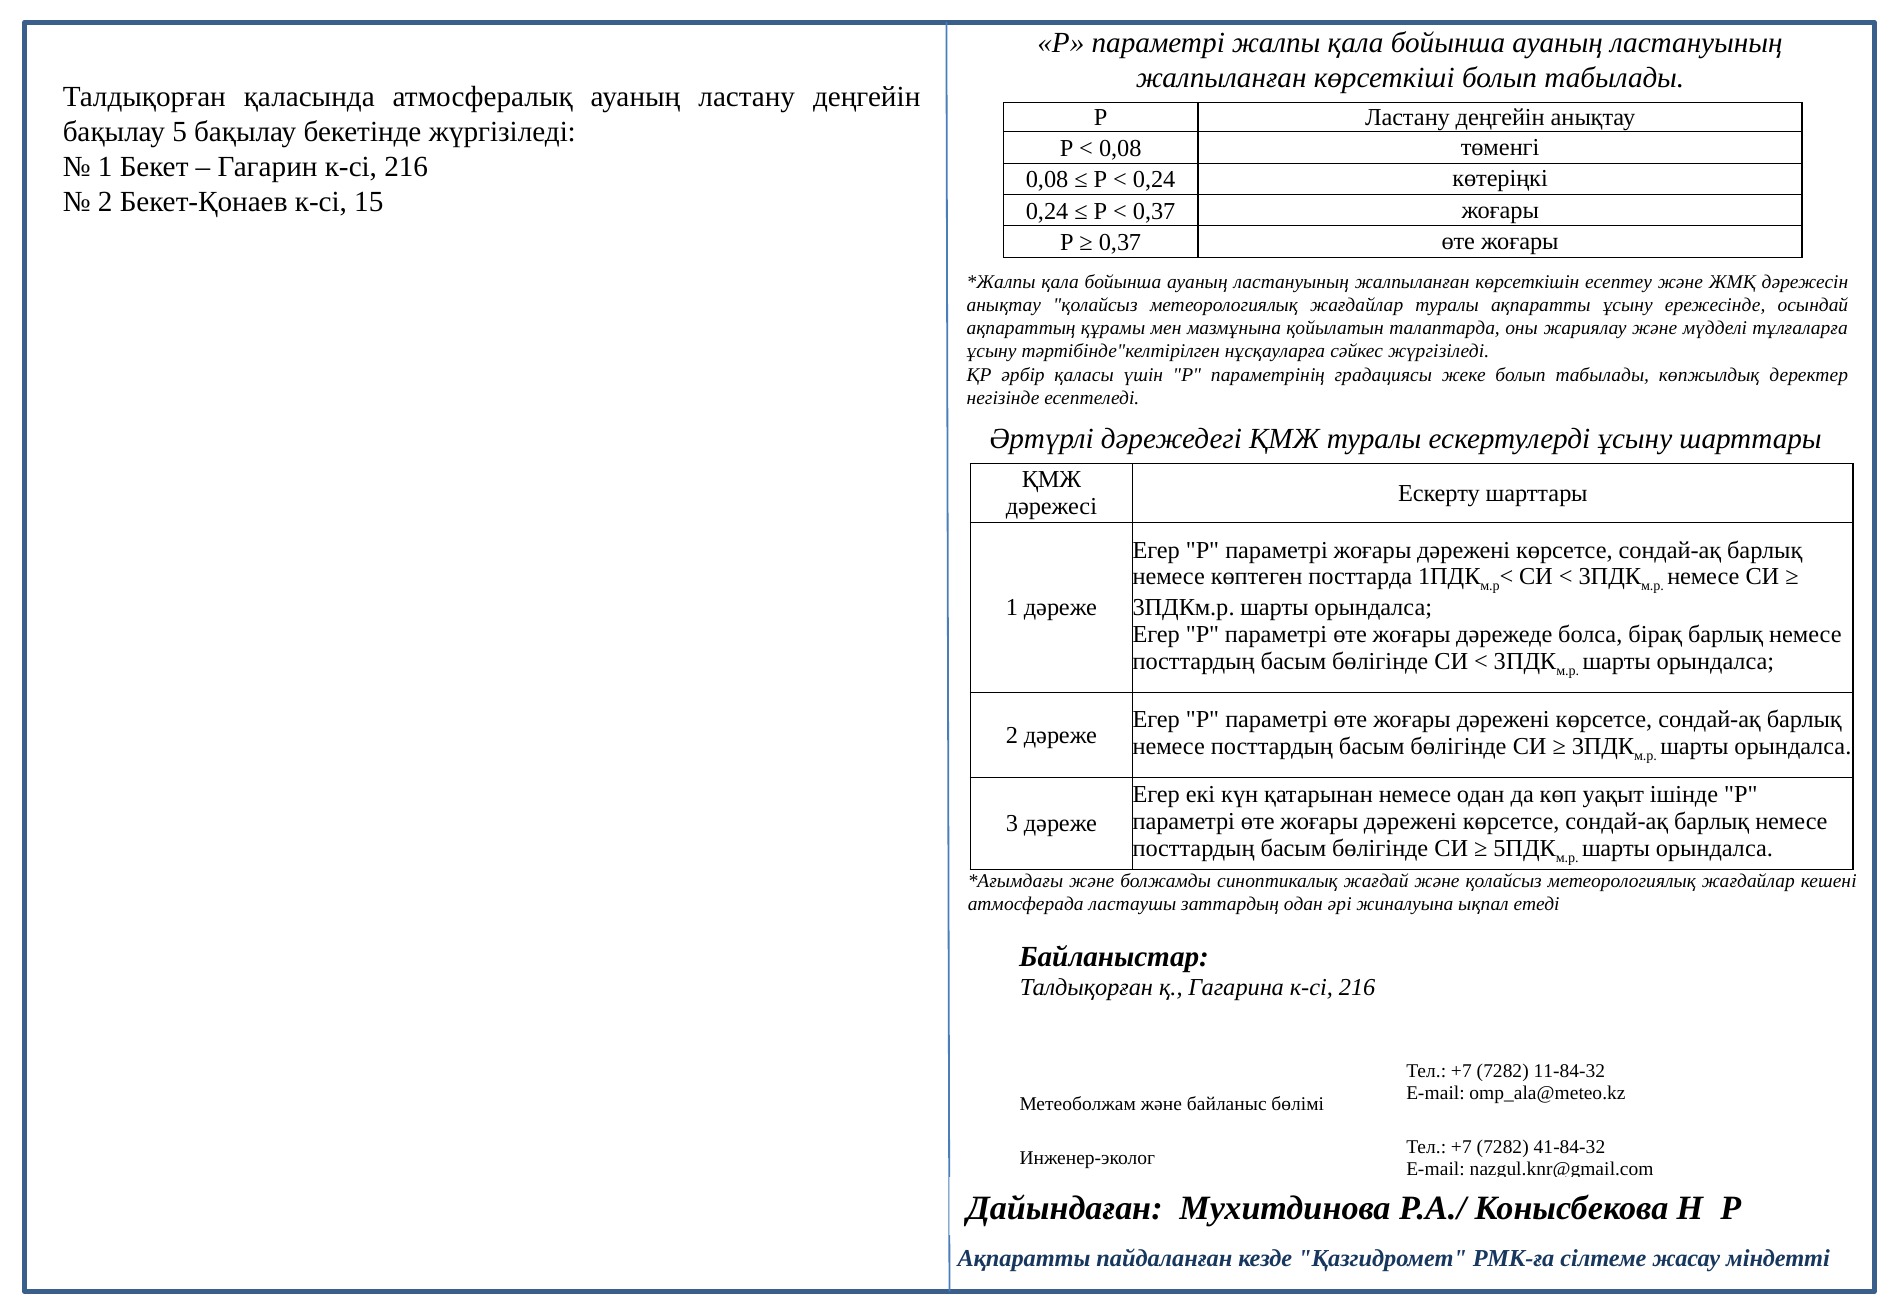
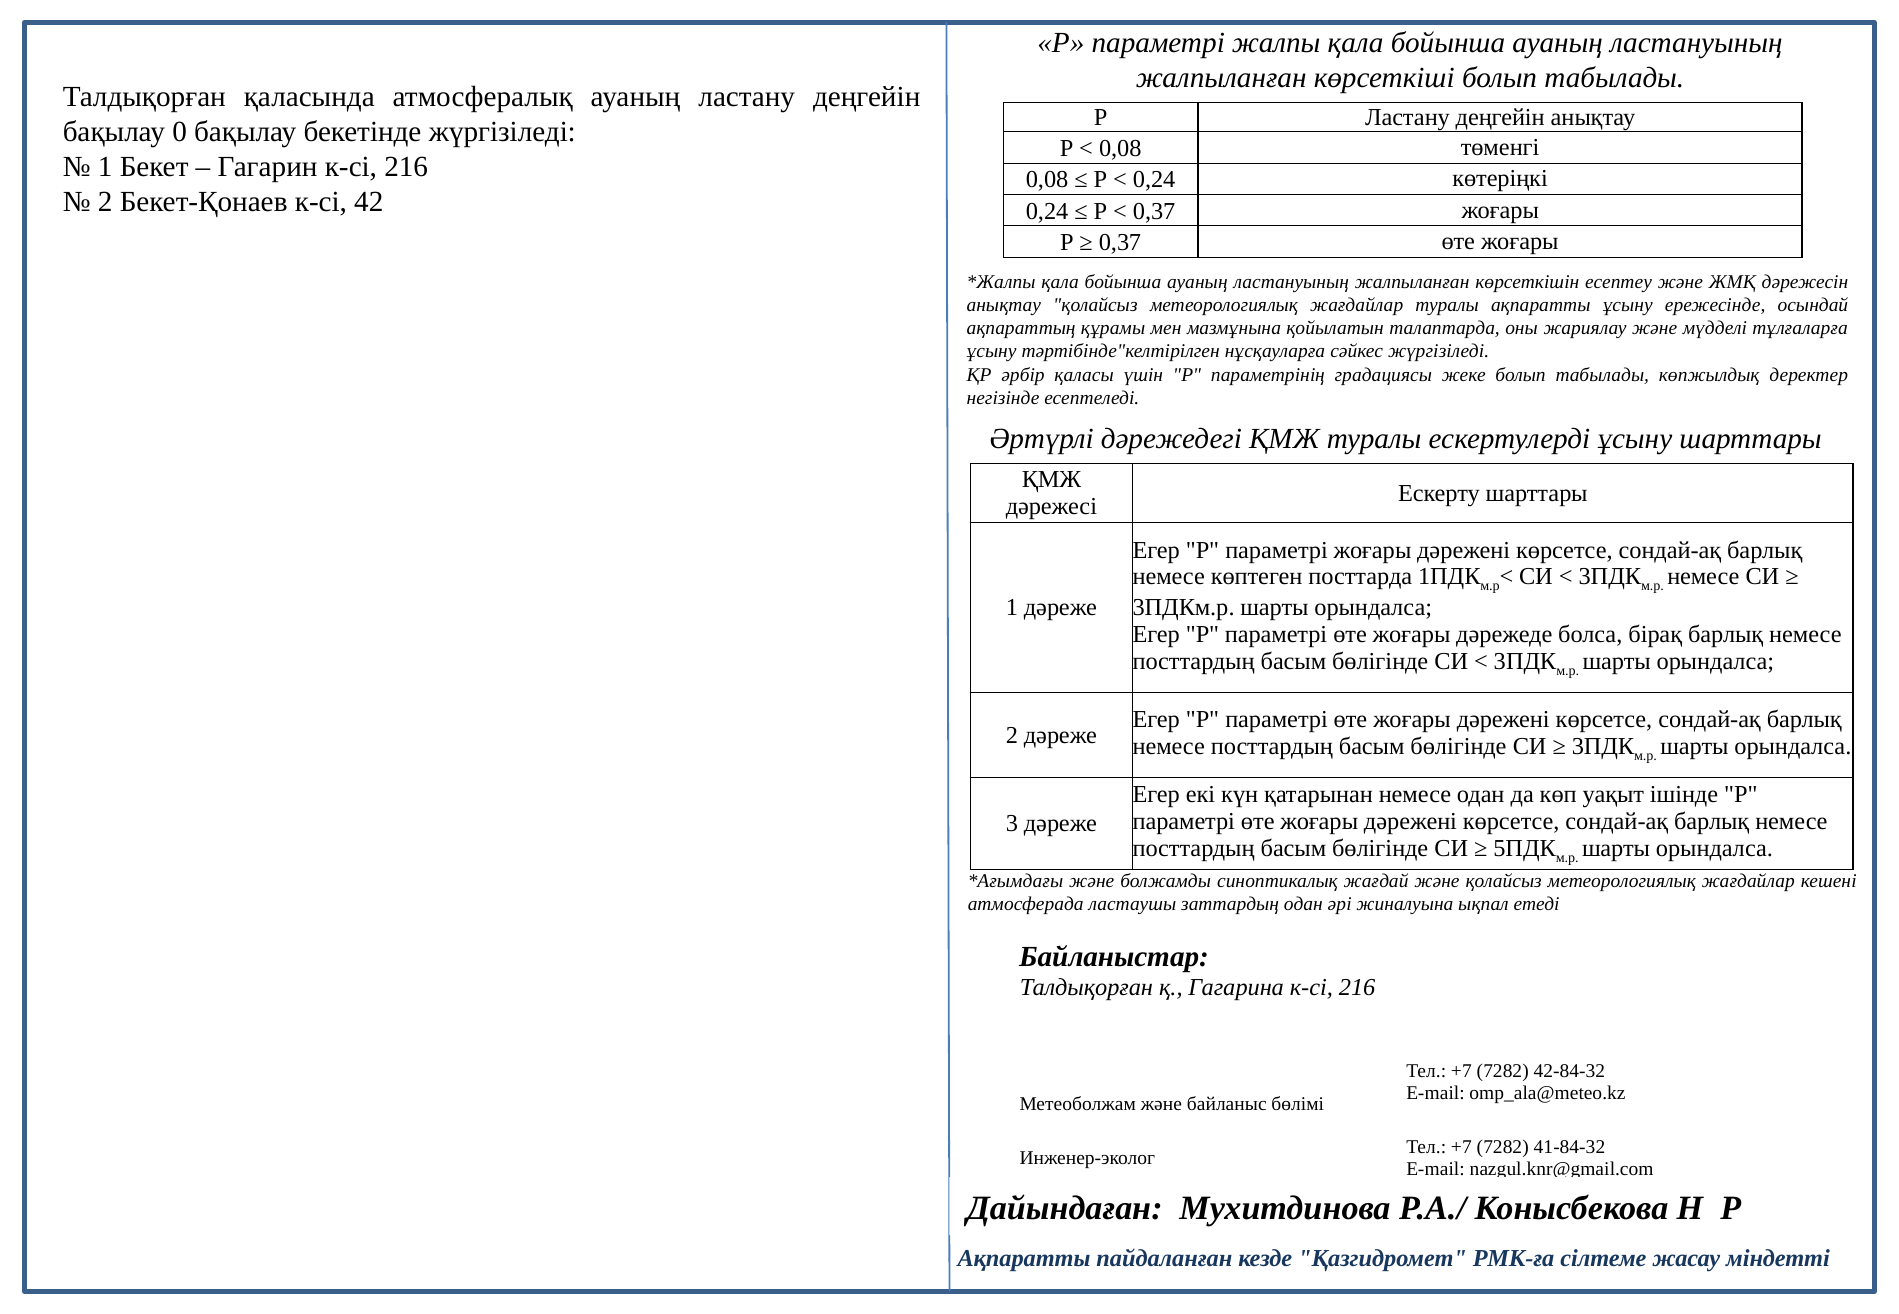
5: 5 -> 0 (180, 132)
15: 15 -> 42 (369, 202)
11-84-32: 11-84-32 -> 42-84-32 (1569, 1072)
